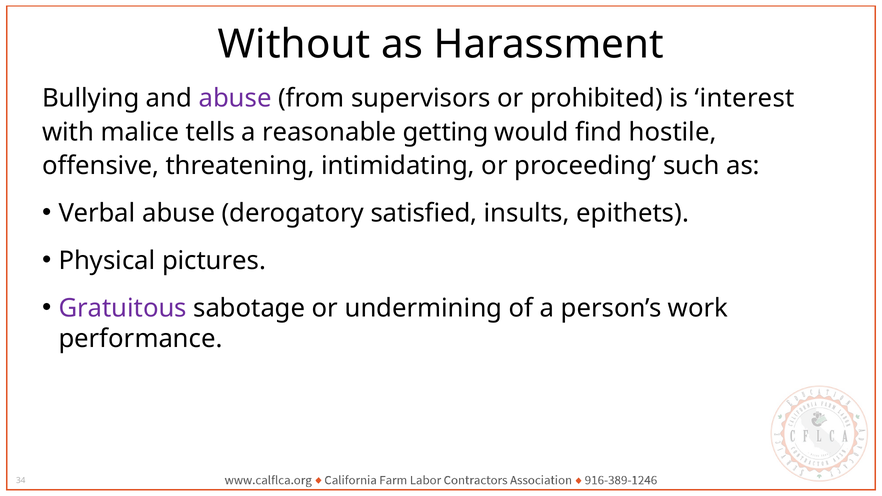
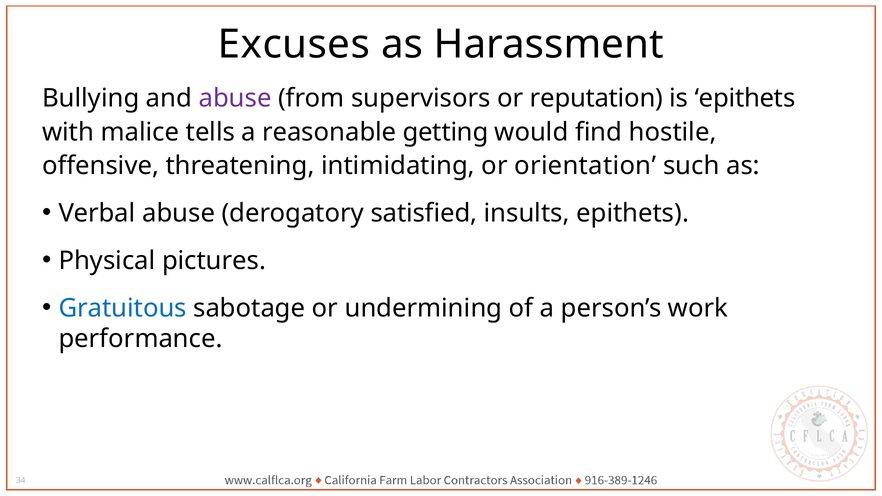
Without: Without -> Excuses (294, 44)
prohibited: prohibited -> reputation (596, 98)
is interest: interest -> epithets (745, 98)
proceeding: proceeding -> orientation (585, 166)
Gratuitous colour: purple -> blue (123, 308)
